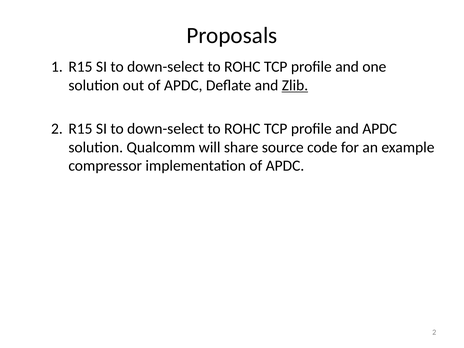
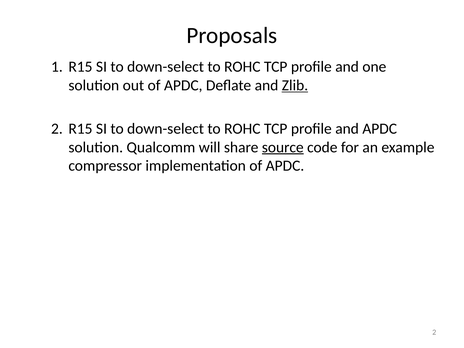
source underline: none -> present (283, 147)
